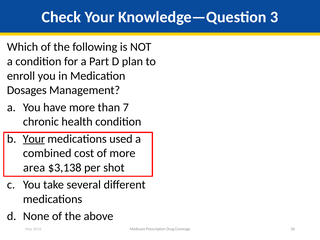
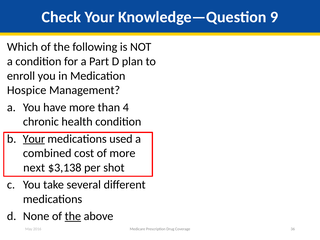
3: 3 -> 9 (274, 17)
Dosages: Dosages -> Hospice (27, 90)
7: 7 -> 4 (126, 107)
area: area -> next (34, 168)
the underline: none -> present (73, 216)
